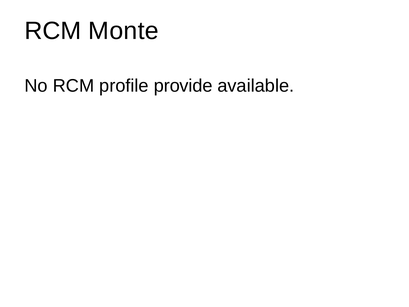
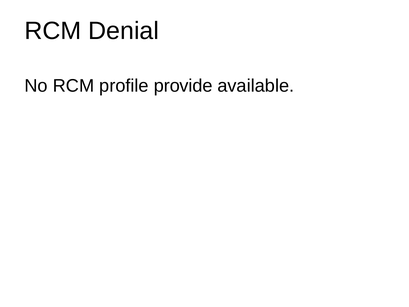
Monte: Monte -> Denial (124, 31)
